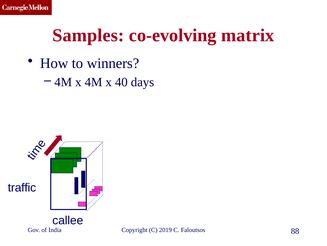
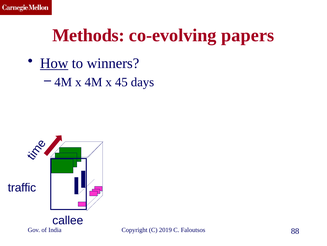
Samples: Samples -> Methods (88, 35)
matrix: matrix -> papers (248, 35)
How underline: none -> present (54, 63)
40: 40 -> 45 (121, 82)
